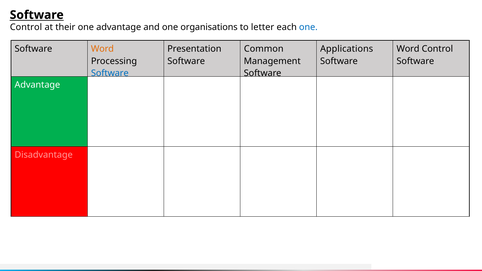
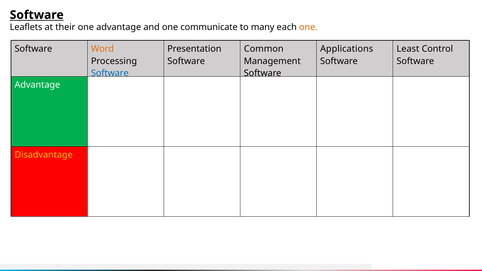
Control: Control -> Leaflets (26, 27)
organisations: organisations -> communicate (209, 27)
letter: letter -> many (263, 27)
one colour: blue -> orange (308, 27)
Word: Word -> Least (408, 49)
Disadvantage colour: pink -> yellow (44, 155)
